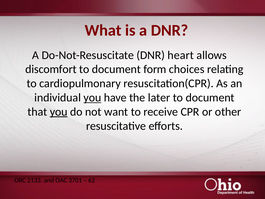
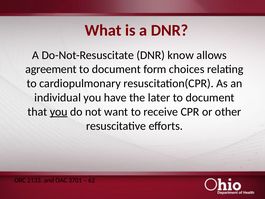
heart: heart -> know (181, 55)
discomfort: discomfort -> agreement (51, 69)
you underline: present -> none (92, 97)
